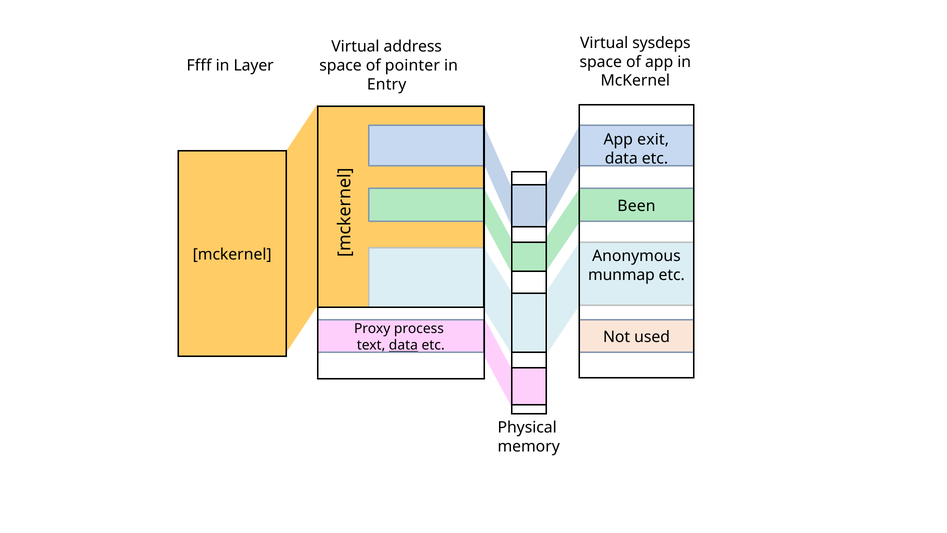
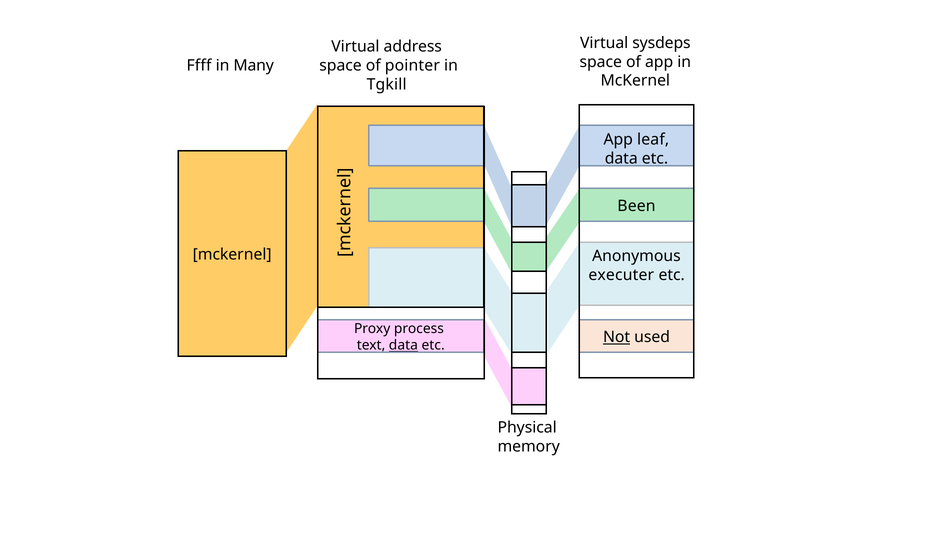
Layer: Layer -> Many (254, 65)
Entry: Entry -> Tgkill (387, 85)
exit: exit -> leaf (653, 139)
munmap: munmap -> executer (621, 275)
Not underline: none -> present (617, 337)
